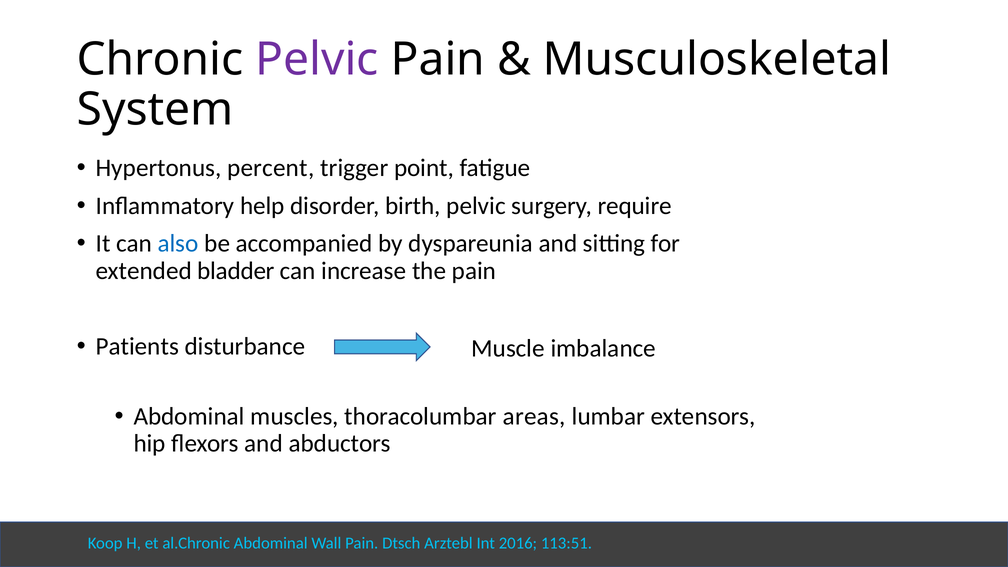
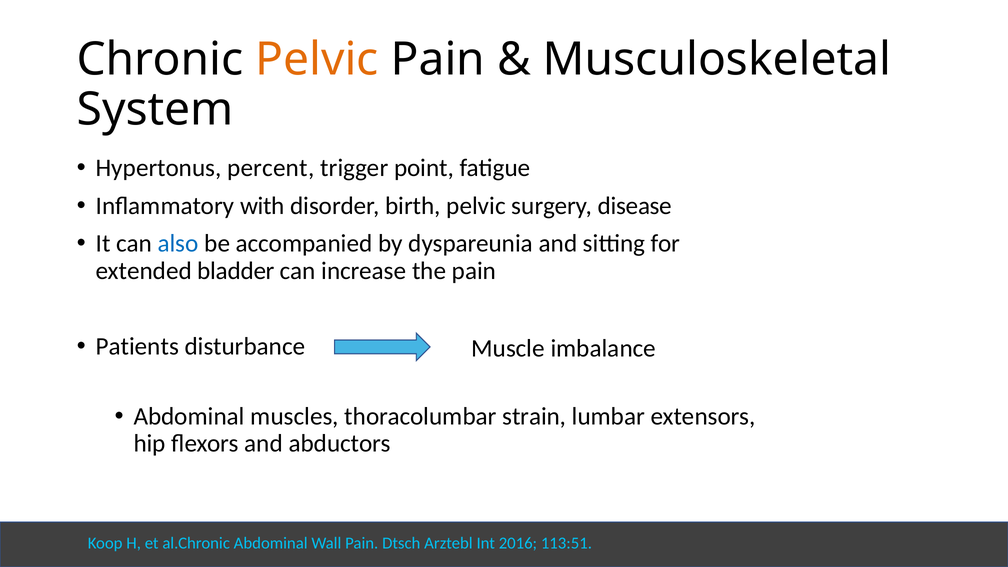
Pelvic colour: purple -> orange (317, 60)
help: help -> with (262, 206)
require: require -> disease (635, 206)
areas: areas -> strain (534, 416)
